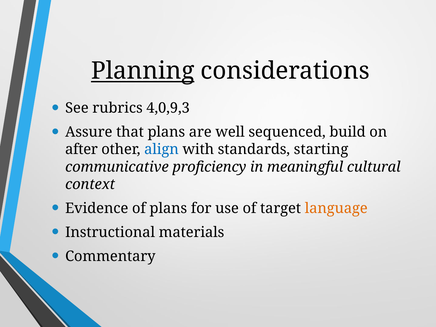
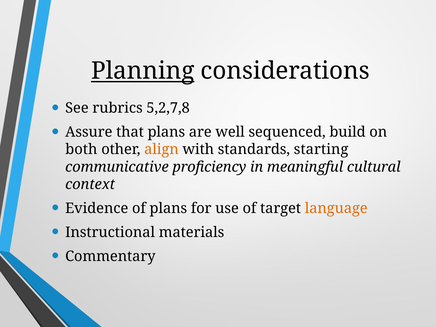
4,0,9,3: 4,0,9,3 -> 5,2,7,8 (168, 108)
after: after -> both (81, 150)
align colour: blue -> orange (161, 150)
